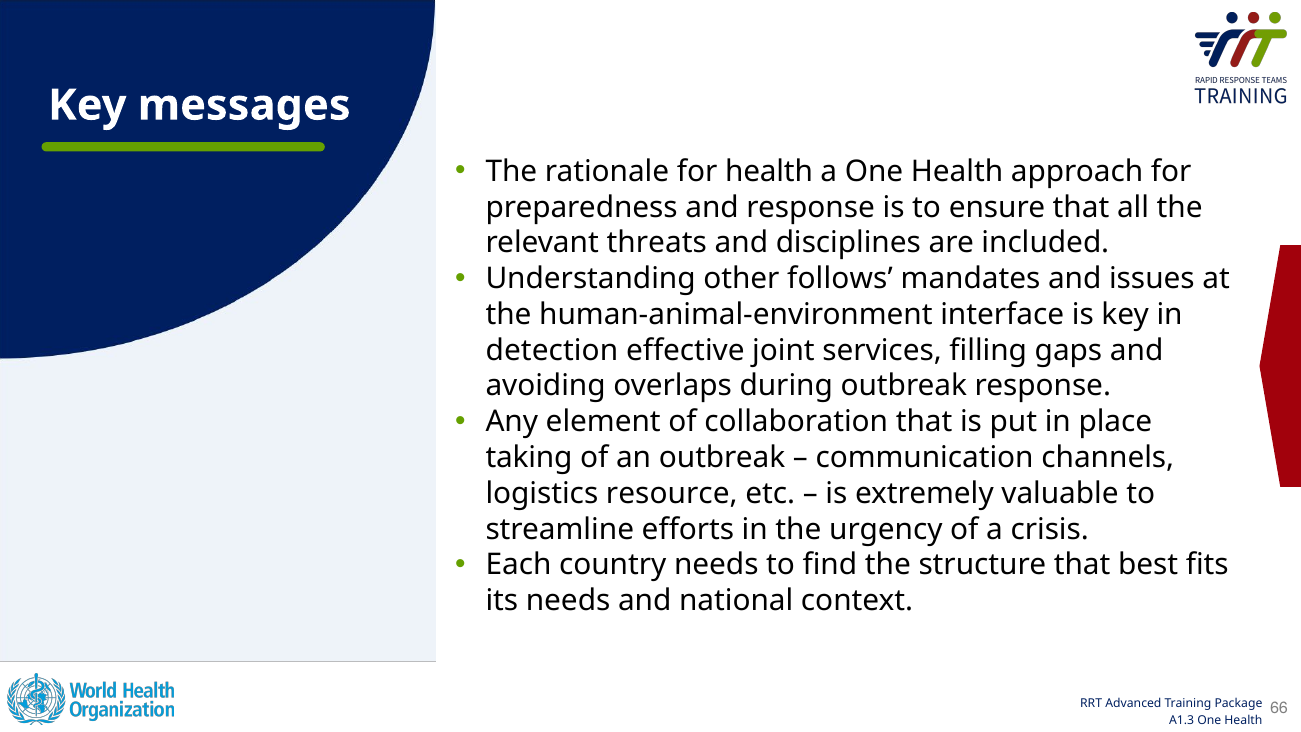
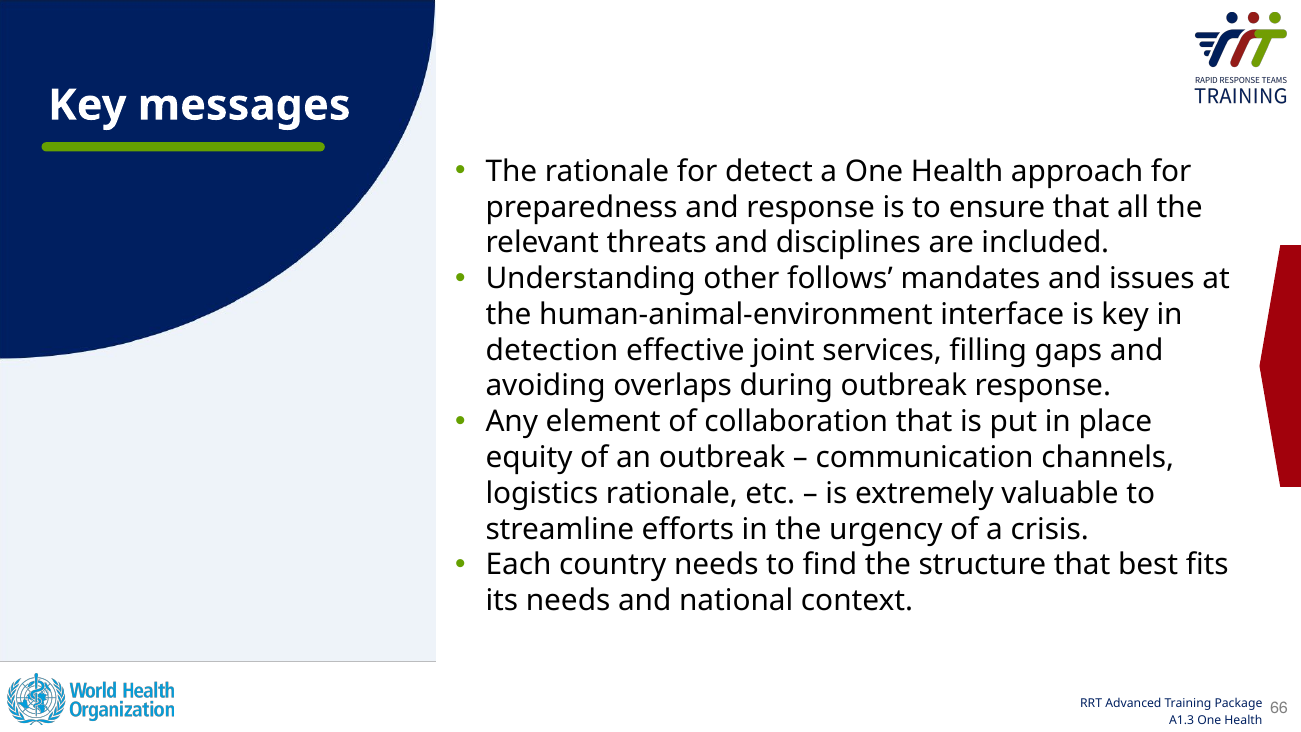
for health: health -> detect (769, 171)
taking: taking -> equity (529, 458)
logistics resource: resource -> rationale (672, 493)
